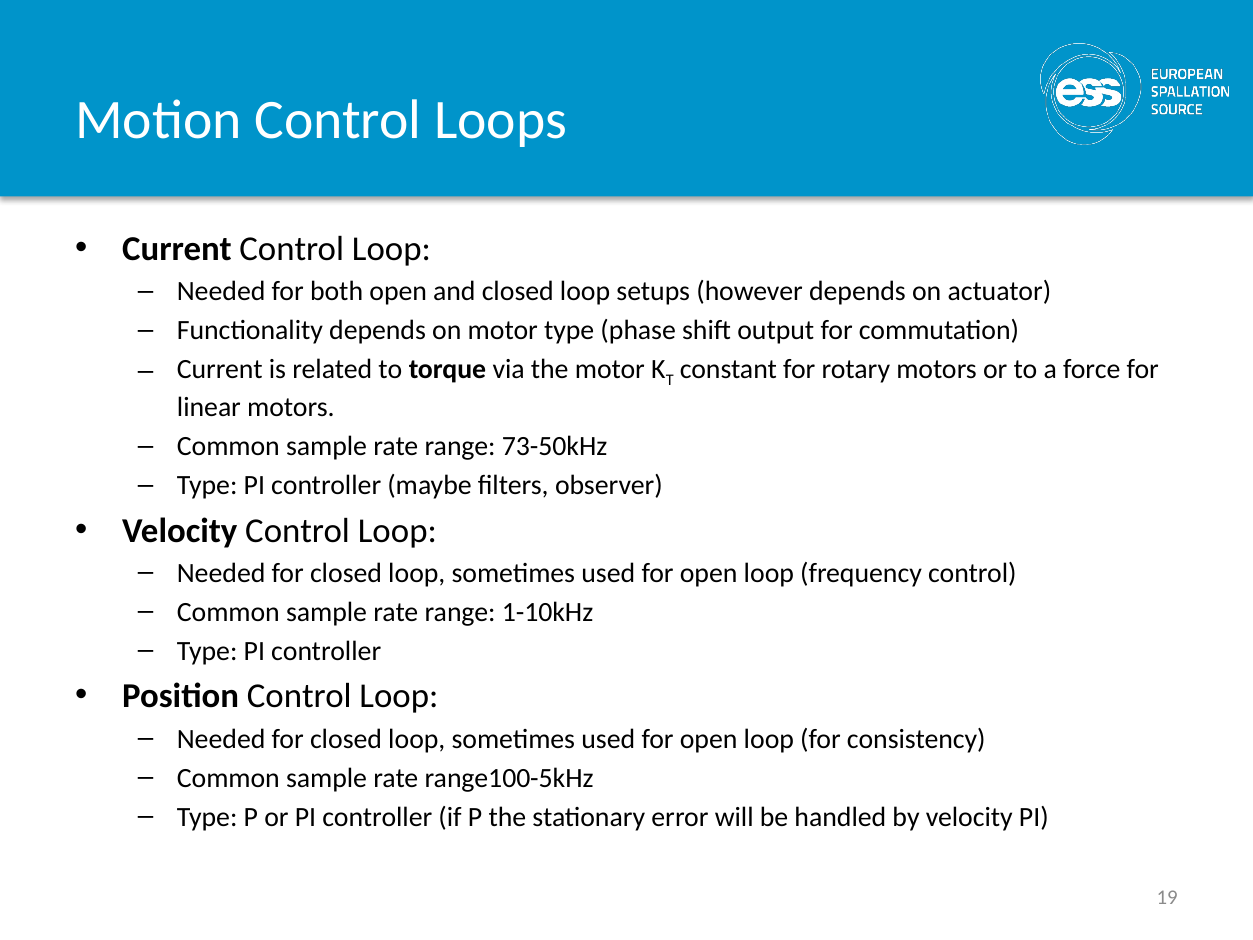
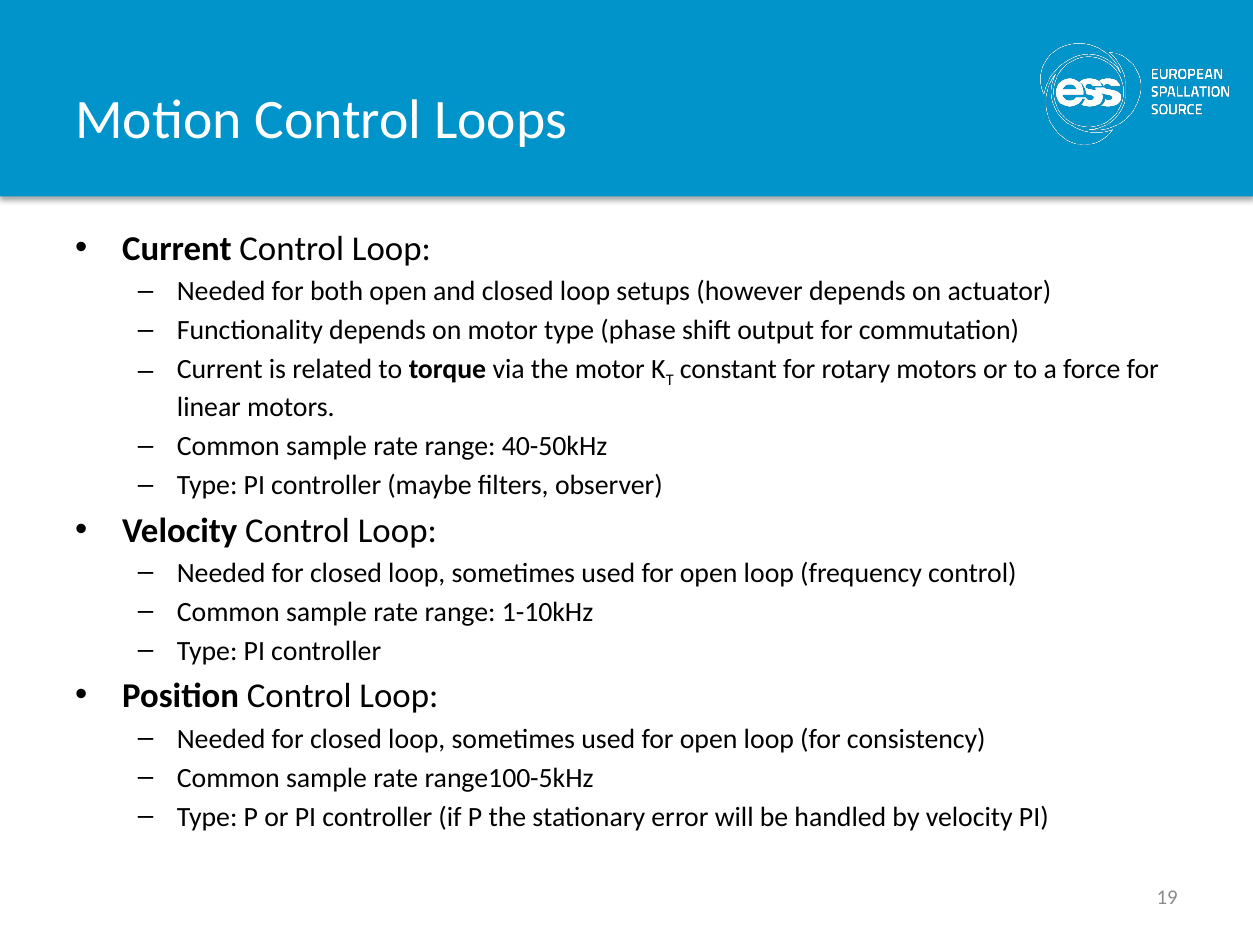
73-50kHz: 73-50kHz -> 40-50kHz (555, 446)
